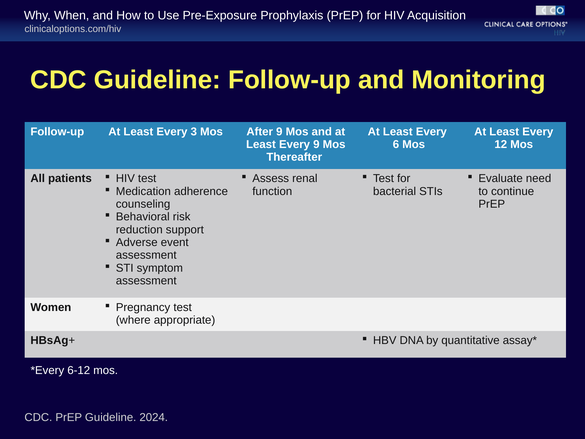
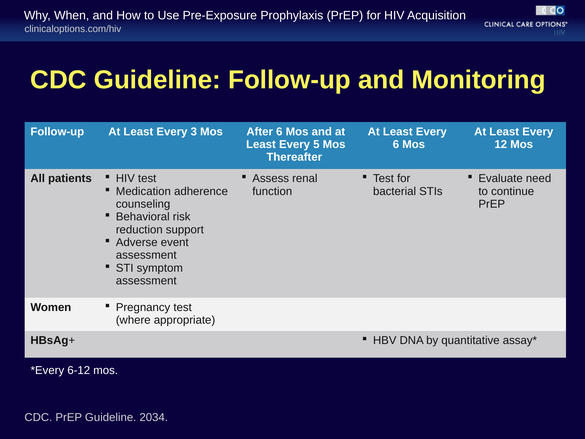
After 9: 9 -> 6 (279, 132)
Every 9: 9 -> 5 (316, 144)
2024: 2024 -> 2034 (154, 417)
